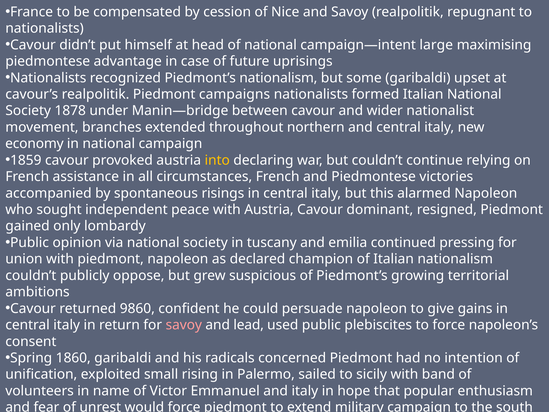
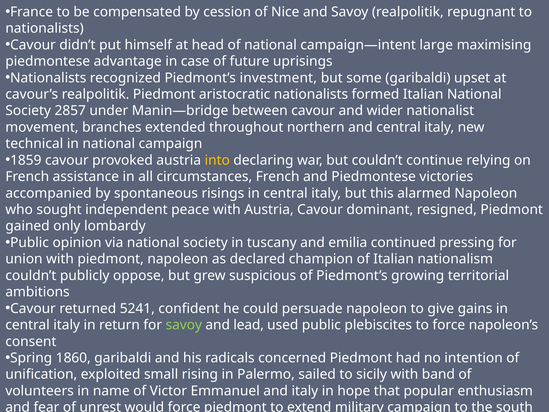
Piedmont’s nationalism: nationalism -> investment (278, 78)
campaigns: campaigns -> aristocratic (235, 94)
1878: 1878 -> 2857 (70, 111)
economy: economy -> technical (34, 144)
9860: 9860 -> 5241 (137, 308)
savoy colour: pink -> light green (184, 325)
